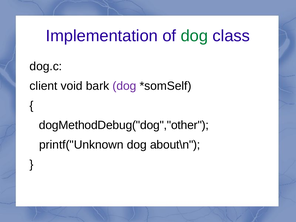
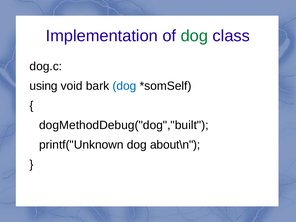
client: client -> using (44, 86)
dog colour: purple -> blue (124, 86)
dogMethodDebug("dog","other: dogMethodDebug("dog","other -> dogMethodDebug("dog","built (124, 125)
